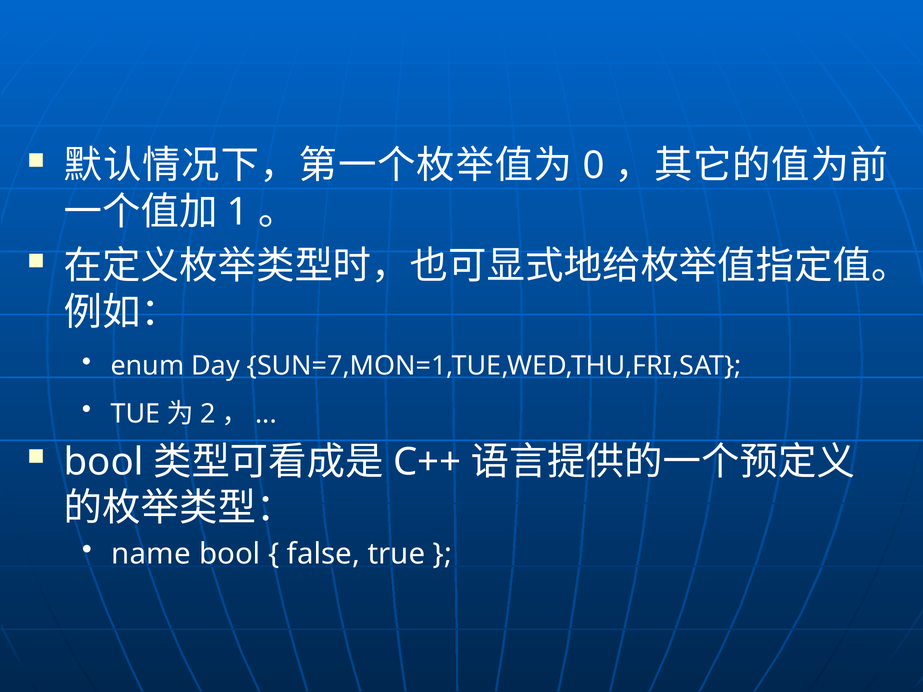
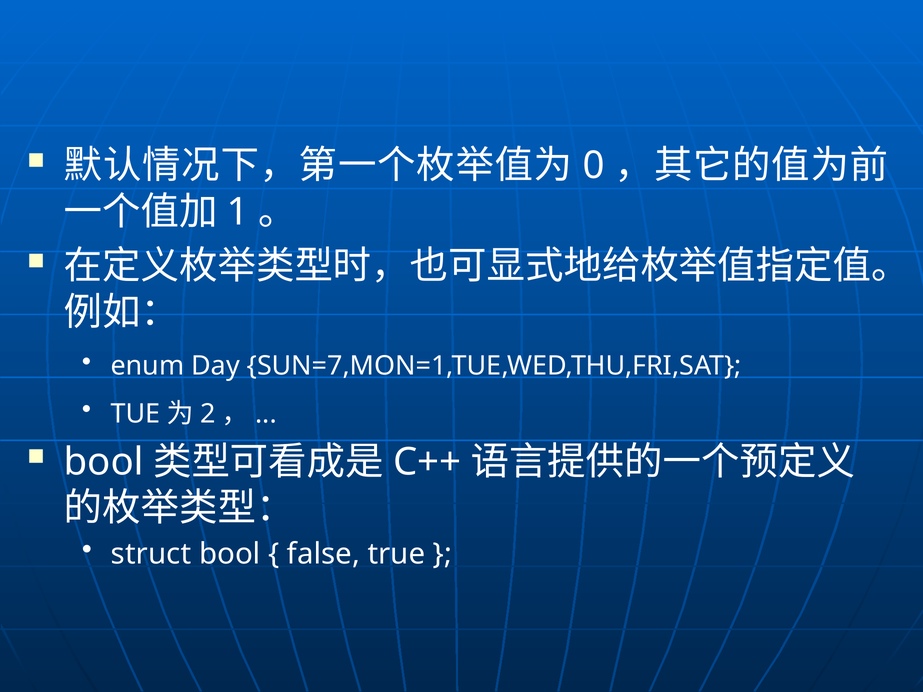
name: name -> struct (151, 554)
